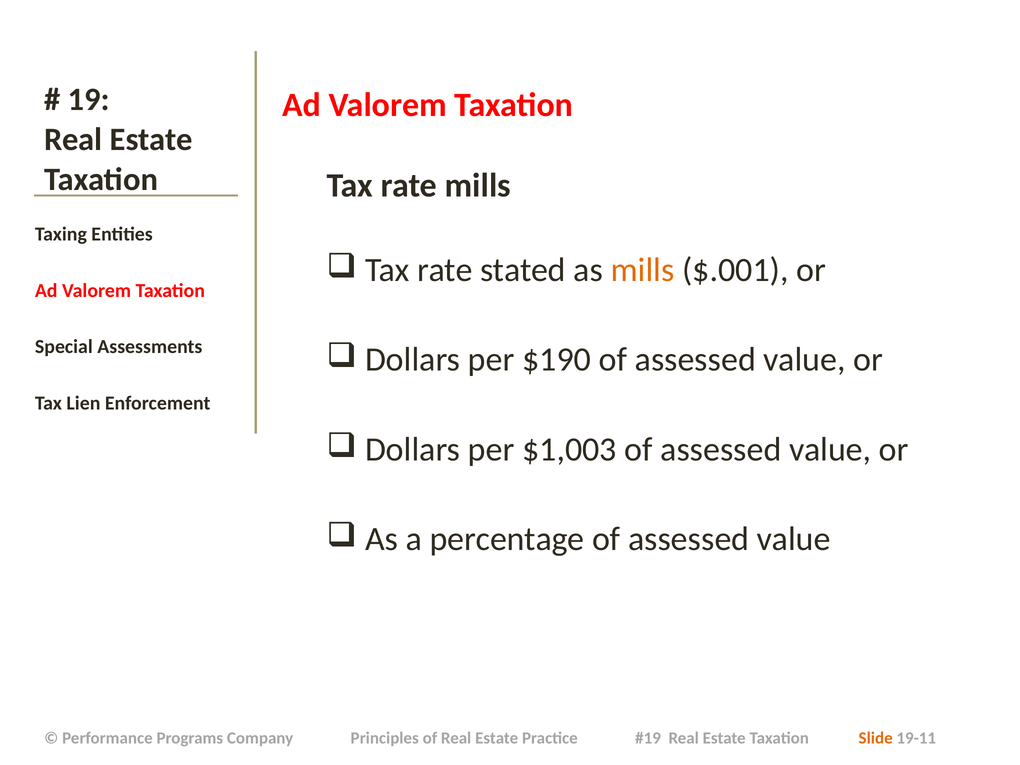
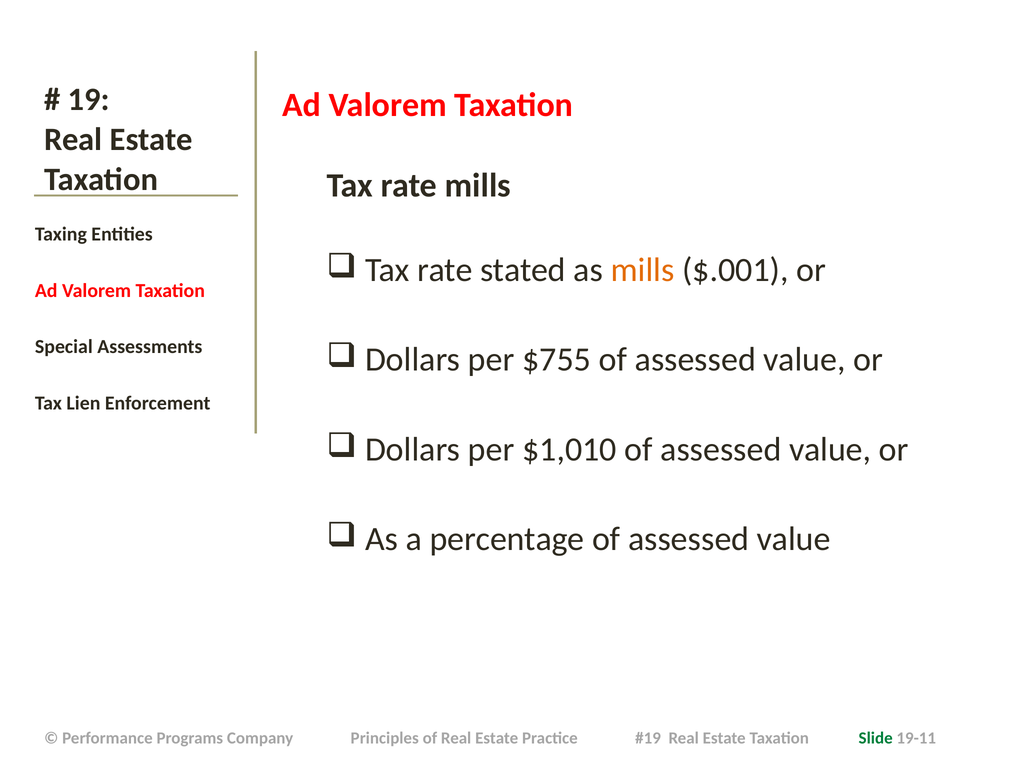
$190: $190 -> $755 (557, 360)
$1,003: $1,003 -> $1,010 (569, 449)
Slide colour: orange -> green (876, 738)
